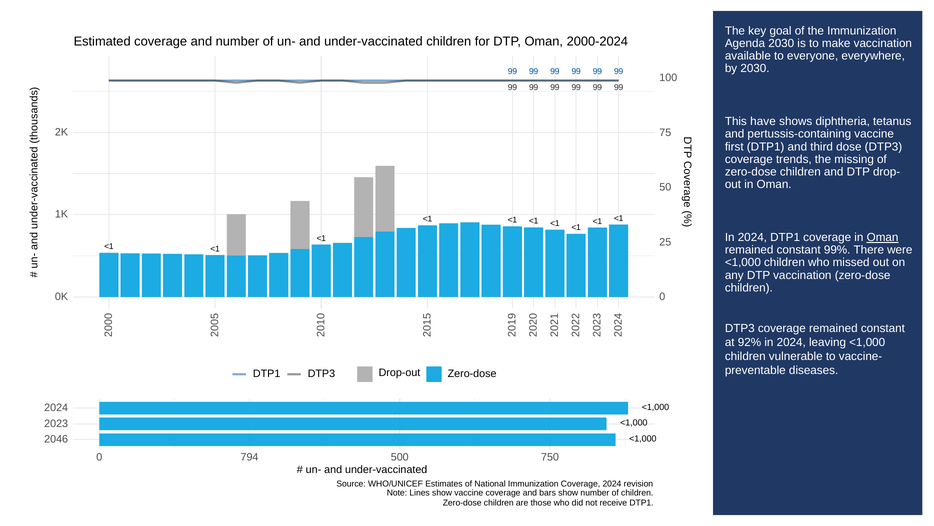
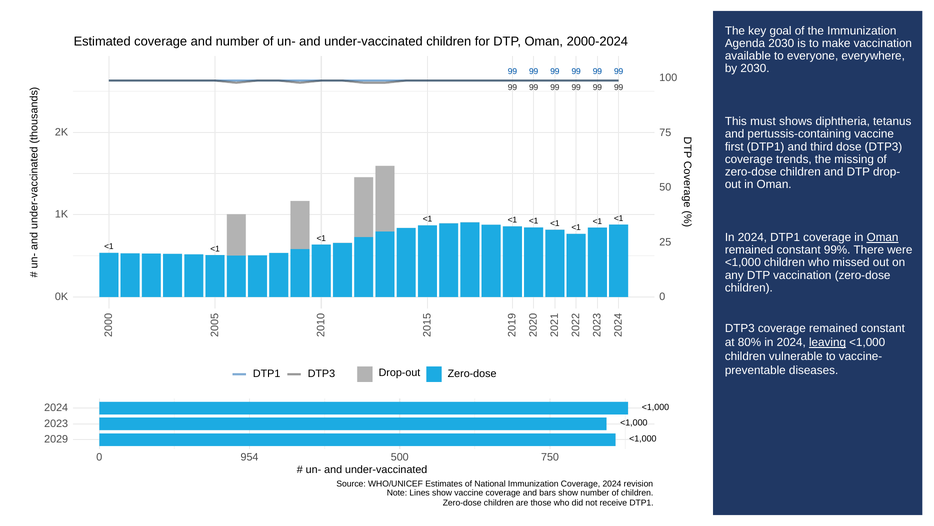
have: have -> must (763, 121)
92%: 92% -> 80% (749, 342)
leaving underline: none -> present (828, 342)
2046: 2046 -> 2029 (56, 439)
794: 794 -> 954 (250, 457)
